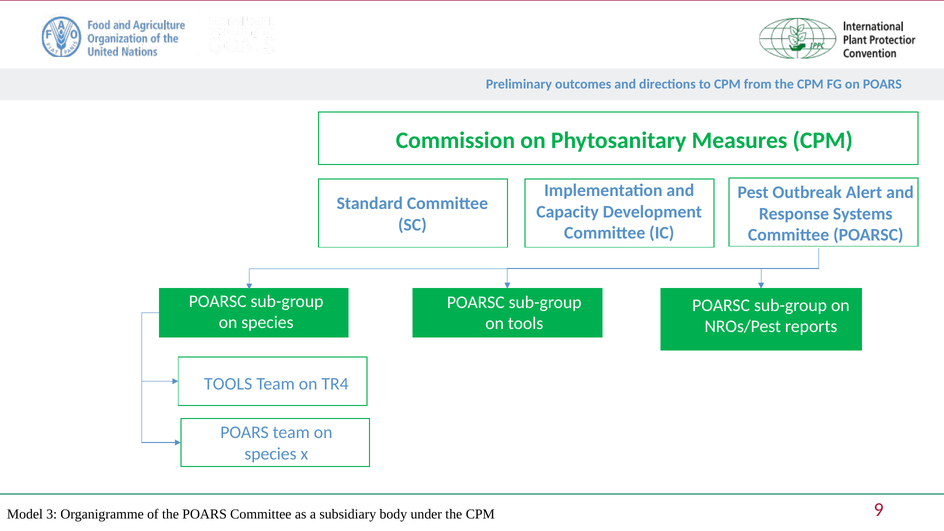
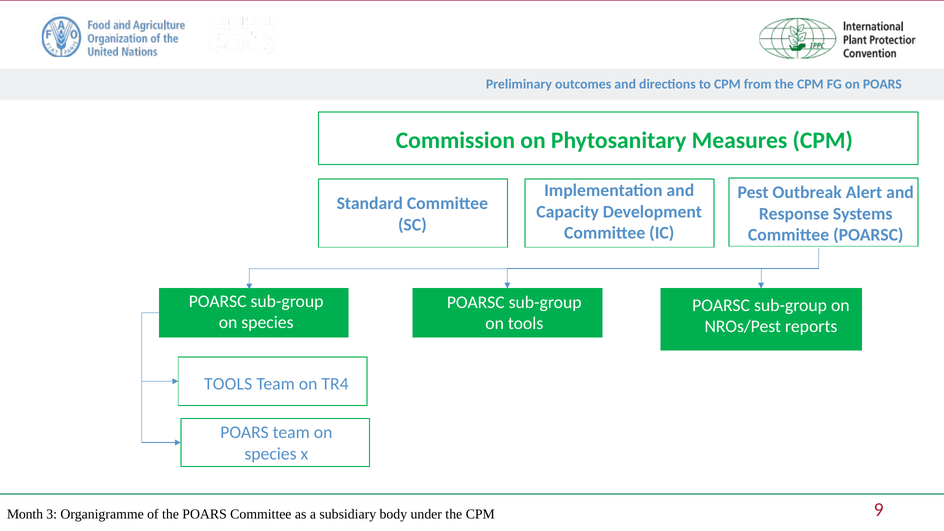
Model: Model -> Month (25, 514)
